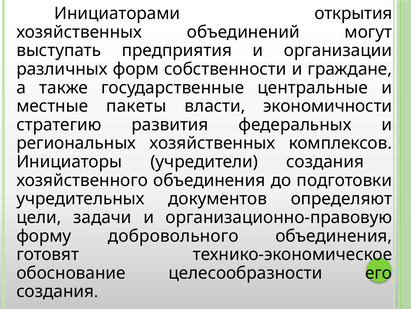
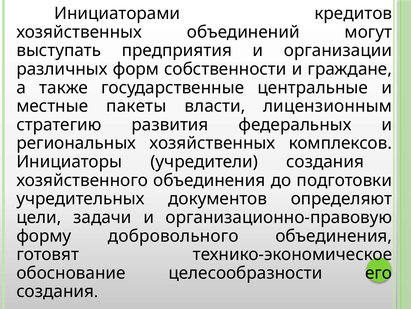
открытия: открытия -> кредитов (353, 13)
экономичности: экономичности -> лицензионным (328, 106)
